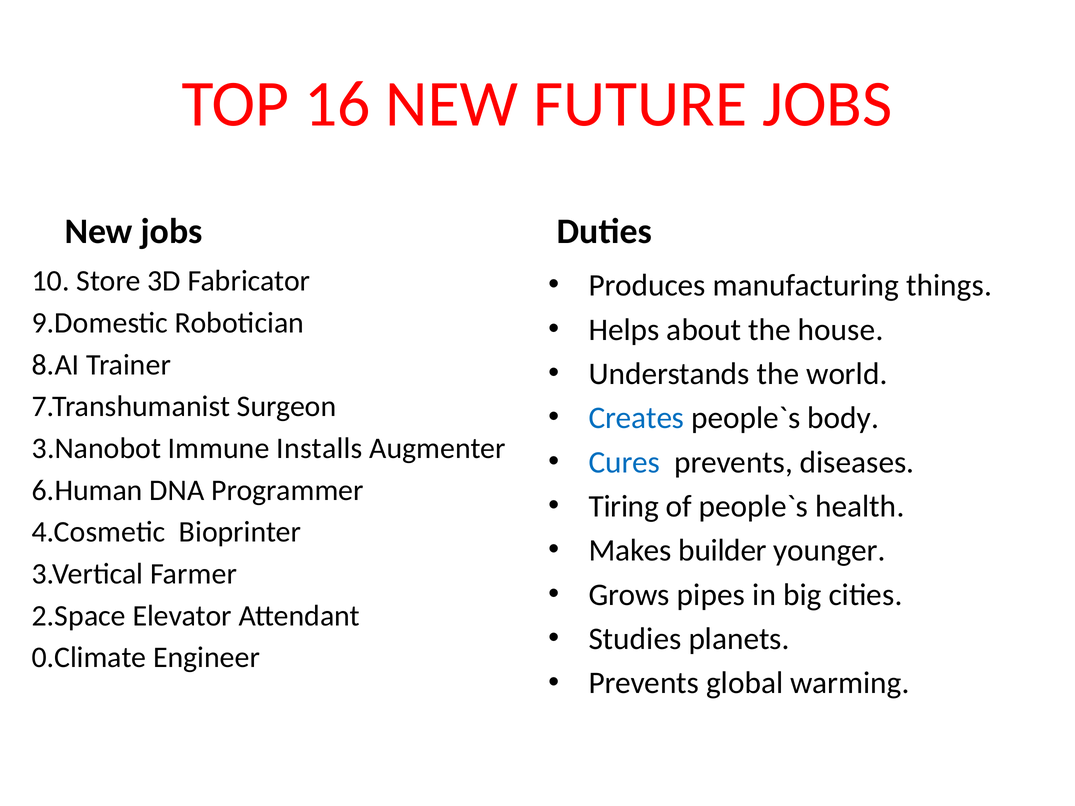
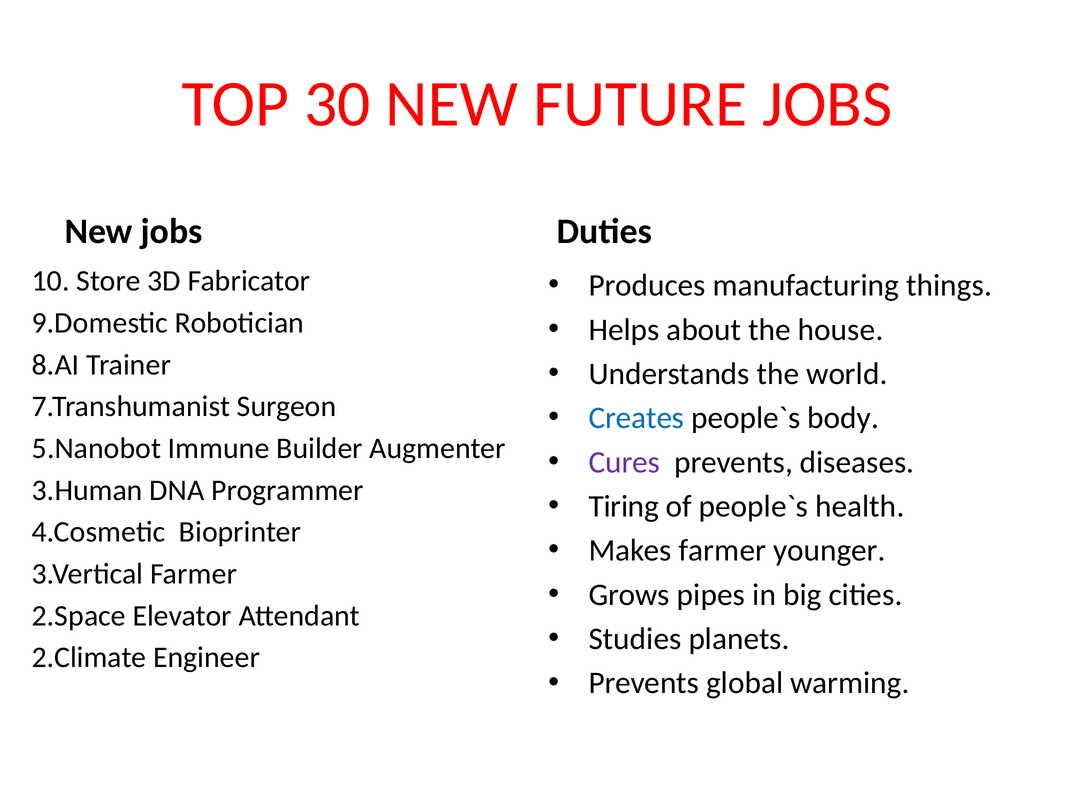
16: 16 -> 30 (337, 104)
3.Nanobot: 3.Nanobot -> 5.Nanobot (97, 449)
Installs: Installs -> Builder (320, 449)
Cures colour: blue -> purple (624, 462)
6.Human: 6.Human -> 3.Human (87, 490)
Makes builder: builder -> farmer (722, 551)
0.Climate: 0.Climate -> 2.Climate (89, 658)
